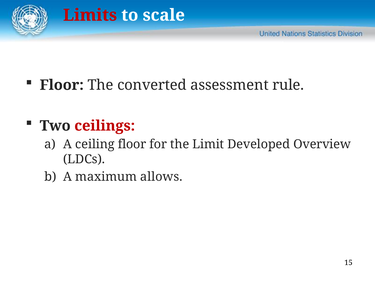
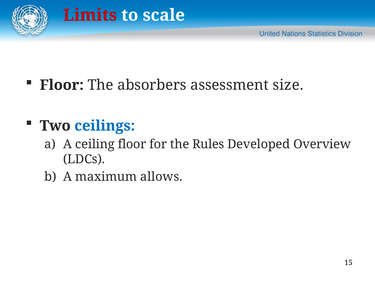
converted: converted -> absorbers (152, 85)
rule: rule -> size (288, 85)
ceilings colour: red -> blue (105, 126)
Limit: Limit -> Rules (208, 145)
